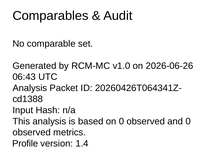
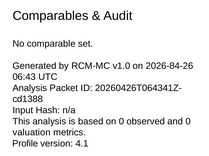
2026-06-26: 2026-06-26 -> 2026-84-26 (169, 66)
observed: observed -> valuation (32, 133)
1.4: 1.4 -> 4.1 (82, 144)
